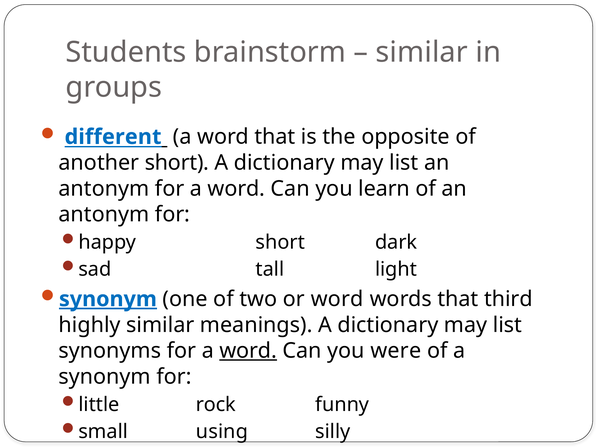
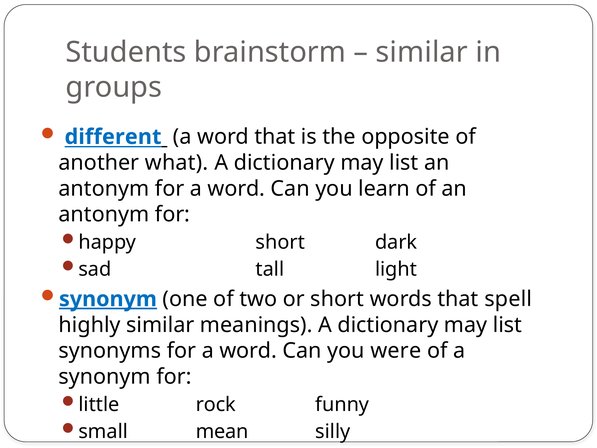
another short: short -> what (177, 163)
or word: word -> short (337, 299)
third: third -> spell (508, 299)
word underline: present -> none (248, 351)
using: using -> mean (222, 431)
